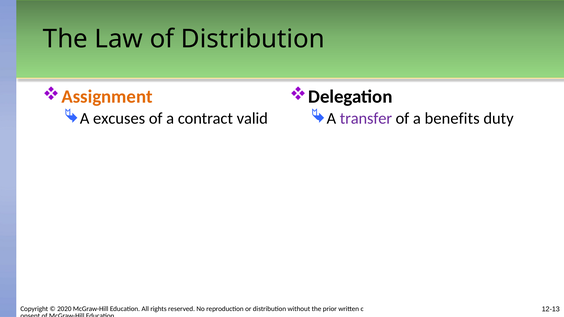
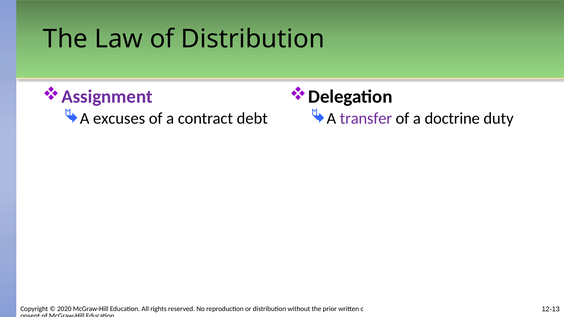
Assignment colour: orange -> purple (107, 97)
valid: valid -> debt (252, 119)
benefits: benefits -> doctrine (452, 119)
